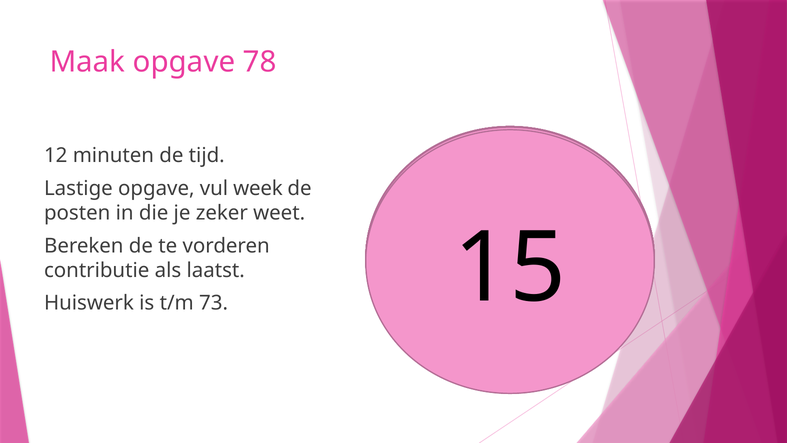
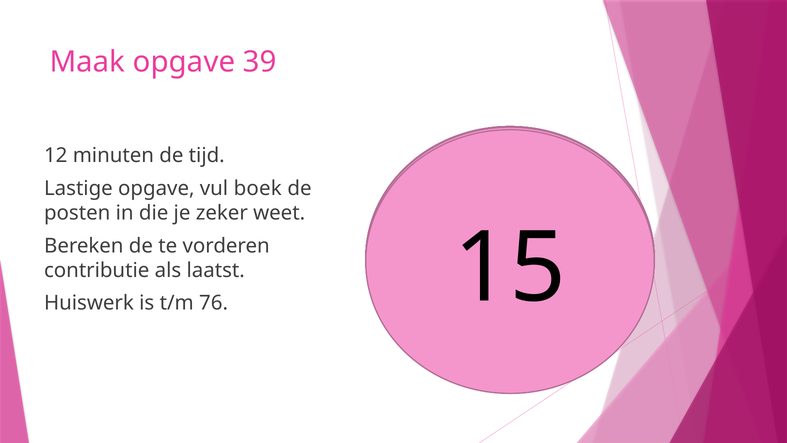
78: 78 -> 39 (260, 62)
week: week -> boek (258, 188)
73: 73 -> 76 (214, 303)
